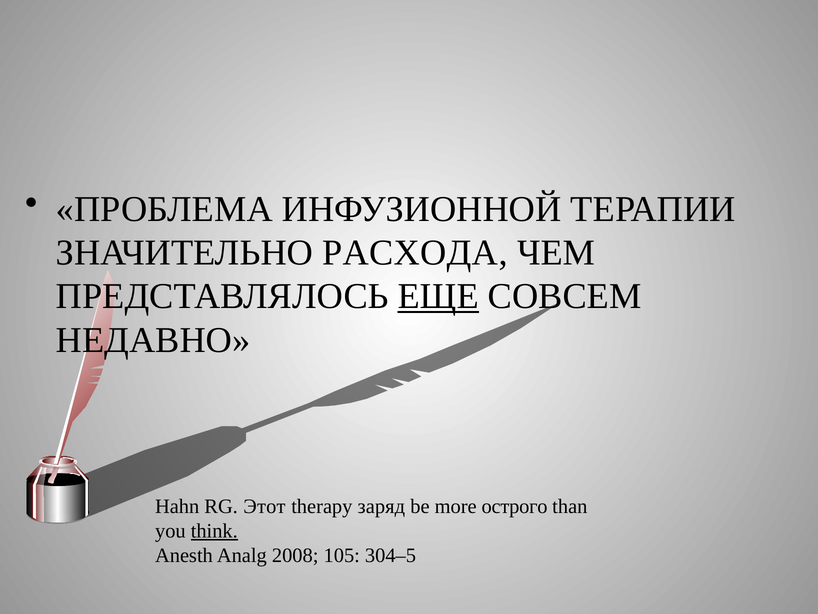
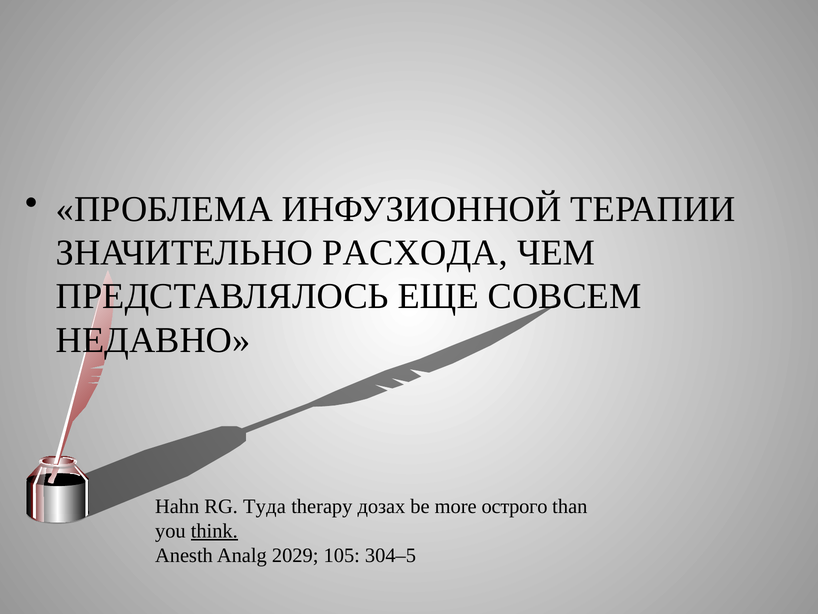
ЕЩЕ underline: present -> none (438, 296)
Этот: Этот -> Туда (264, 506)
заряд: заряд -> дозах (381, 506)
2008: 2008 -> 2029 (295, 555)
